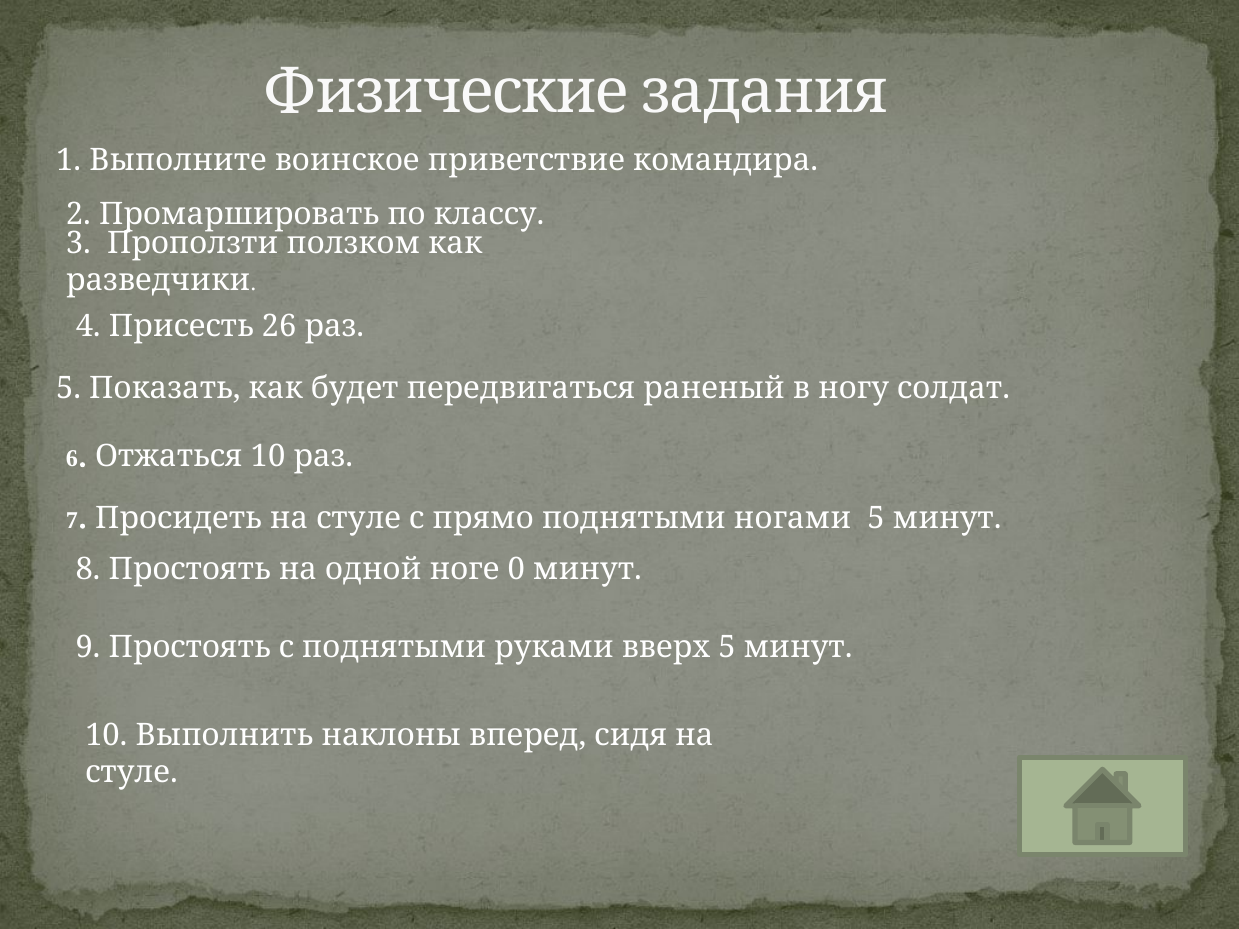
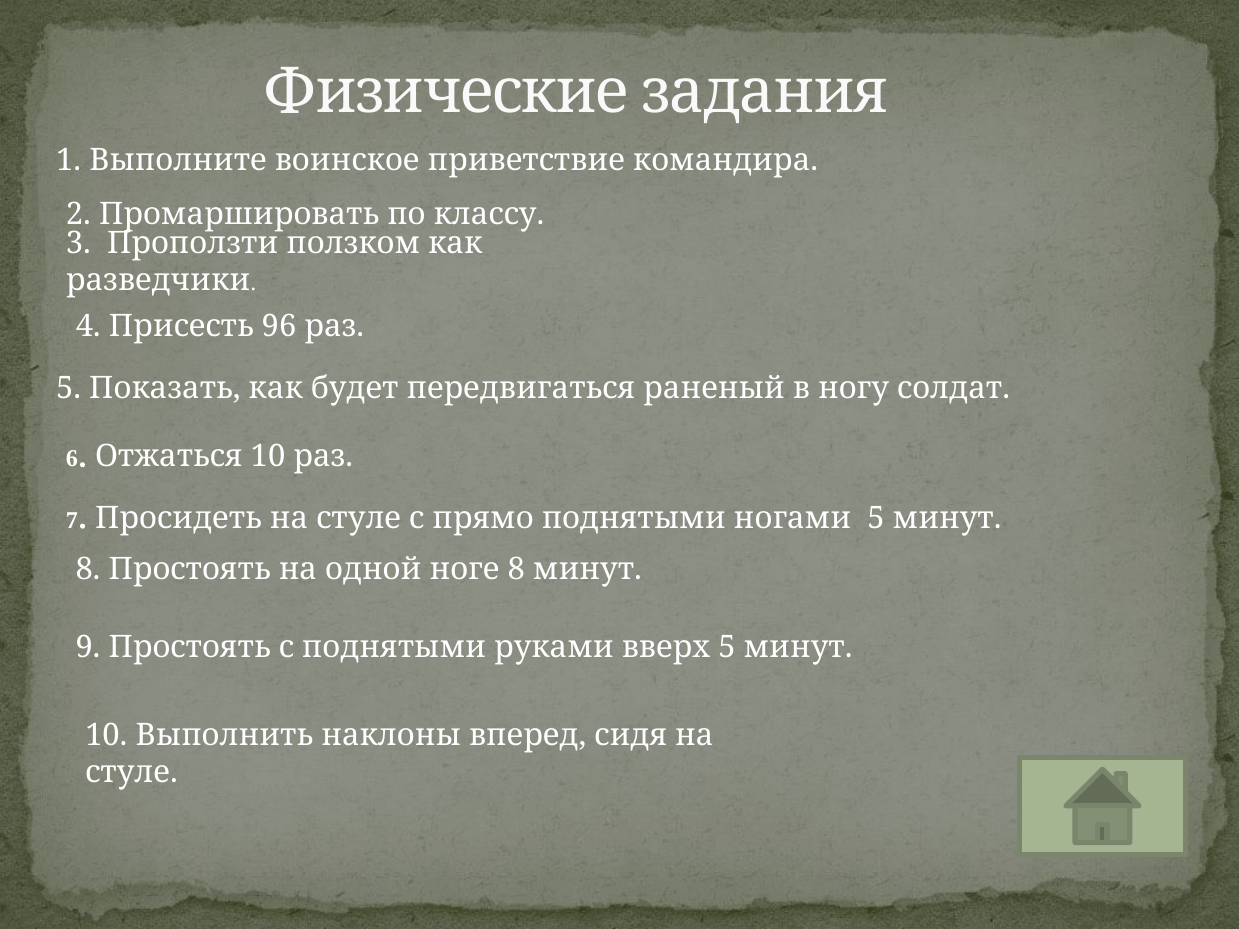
26: 26 -> 96 (279, 326)
ноге 0: 0 -> 8 (516, 569)
